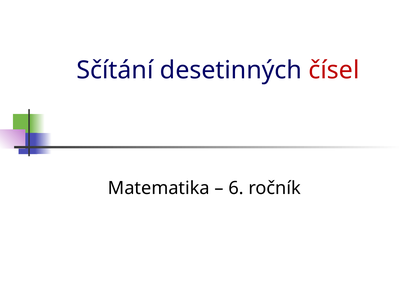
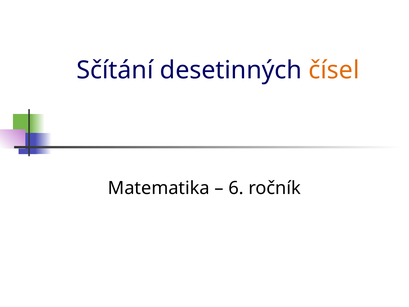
čísel colour: red -> orange (334, 70)
